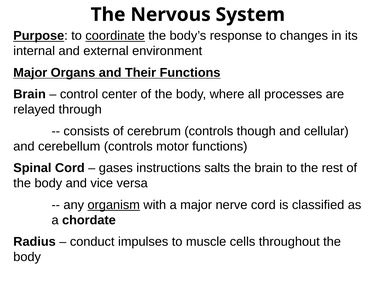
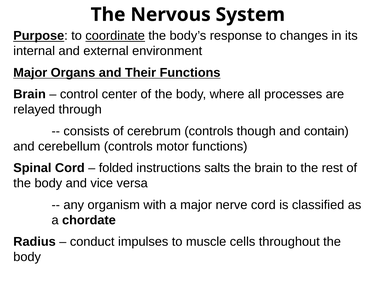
cellular: cellular -> contain (326, 131)
gases: gases -> folded (116, 168)
organism underline: present -> none (114, 205)
